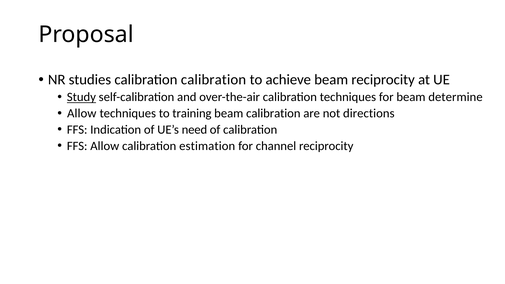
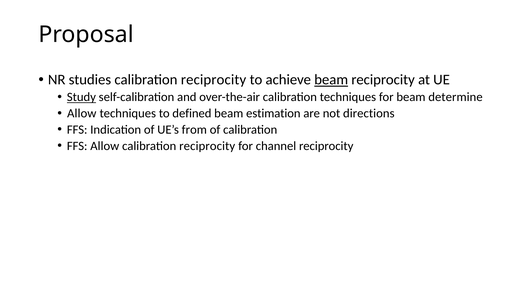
studies calibration calibration: calibration -> reciprocity (214, 80)
beam underline: none -> present (331, 80)
training: training -> defined (192, 113)
beam calibration: calibration -> estimation (273, 113)
need: need -> from (194, 130)
estimation: estimation -> reciprocity (207, 146)
